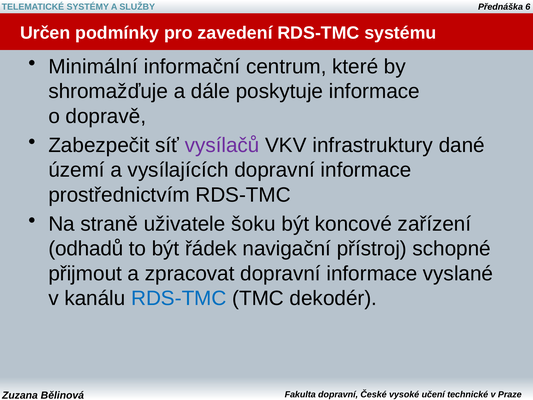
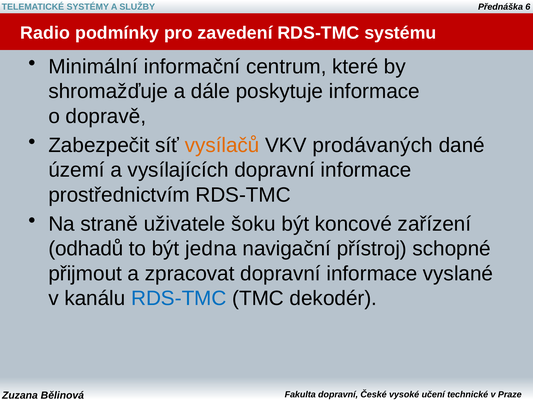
Určen: Určen -> Radio (45, 33)
vysílačů colour: purple -> orange (222, 145)
infrastruktury: infrastruktury -> prodávaných (373, 145)
řádek: řádek -> jedna (211, 249)
